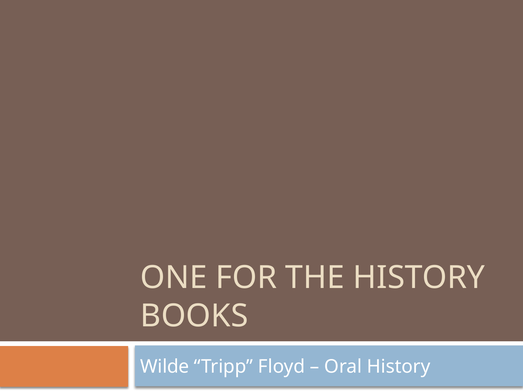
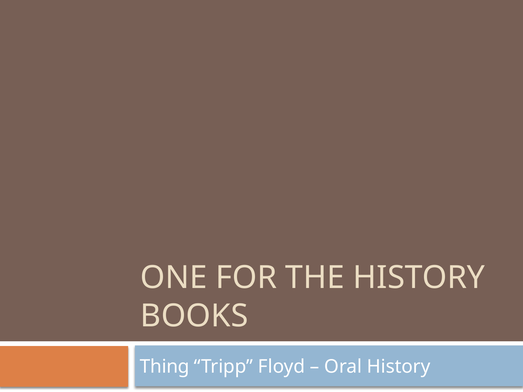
Wilde: Wilde -> Thing (165, 367)
